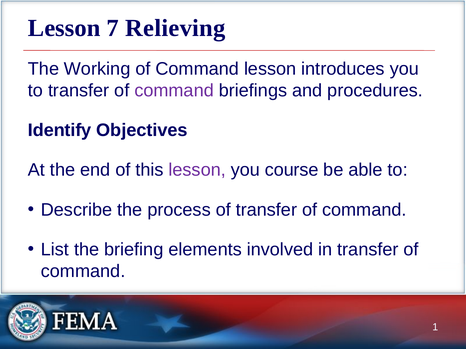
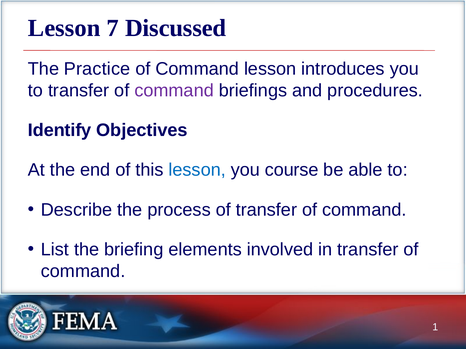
Relieving: Relieving -> Discussed (176, 28)
Working: Working -> Practice (97, 69)
lesson colour: purple -> blue (197, 170)
